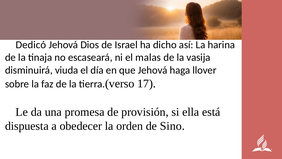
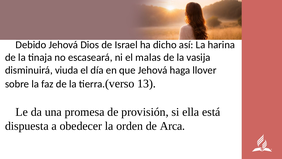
Dedicó: Dedicó -> Debido (31, 45)
17: 17 -> 13 (147, 84)
Sino: Sino -> Arca (172, 126)
